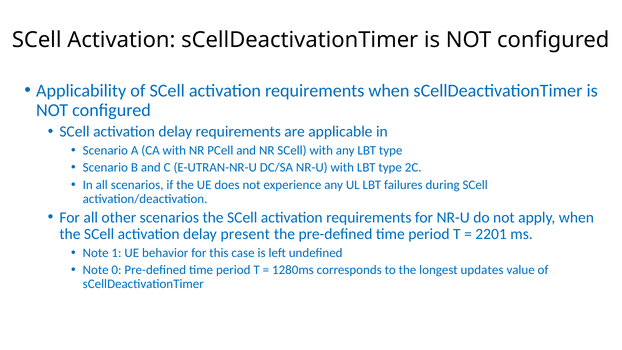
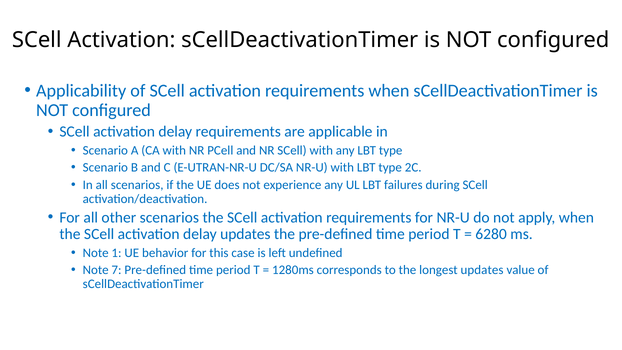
delay present: present -> updates (245, 234)
2201: 2201 -> 6280 (491, 234)
0: 0 -> 7 (117, 270)
